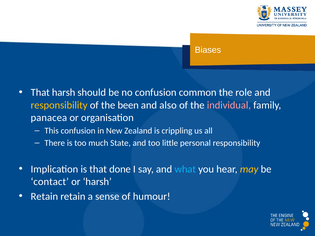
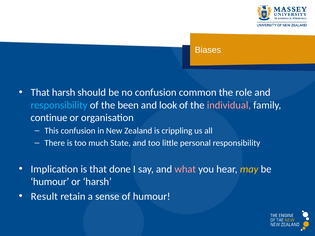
responsibility colour: yellow -> light blue (59, 105)
also: also -> look (168, 105)
panacea: panacea -> continue (49, 118)
what colour: light blue -> pink (185, 169)
contact: contact -> humour (50, 182)
Retain: Retain -> Result (44, 197)
